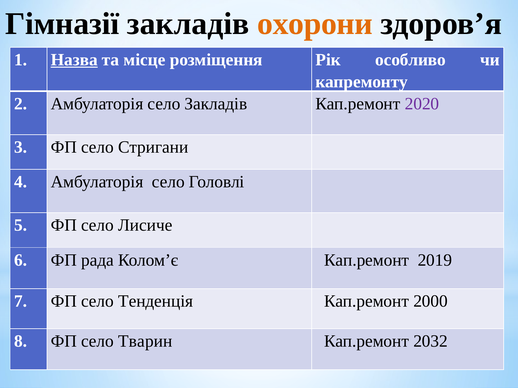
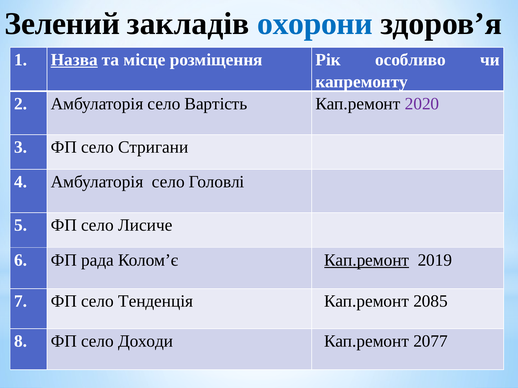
Гімназії: Гімназії -> Зелений (62, 24)
охорони colour: orange -> blue (315, 24)
село Закладів: Закладів -> Вартість (216, 104)
Кап.ремонт underline: none -> present (367, 260)
2000: 2000 -> 2085 (431, 301)
Тварин: Тварин -> Доходи (146, 342)
2032: 2032 -> 2077 (431, 342)
